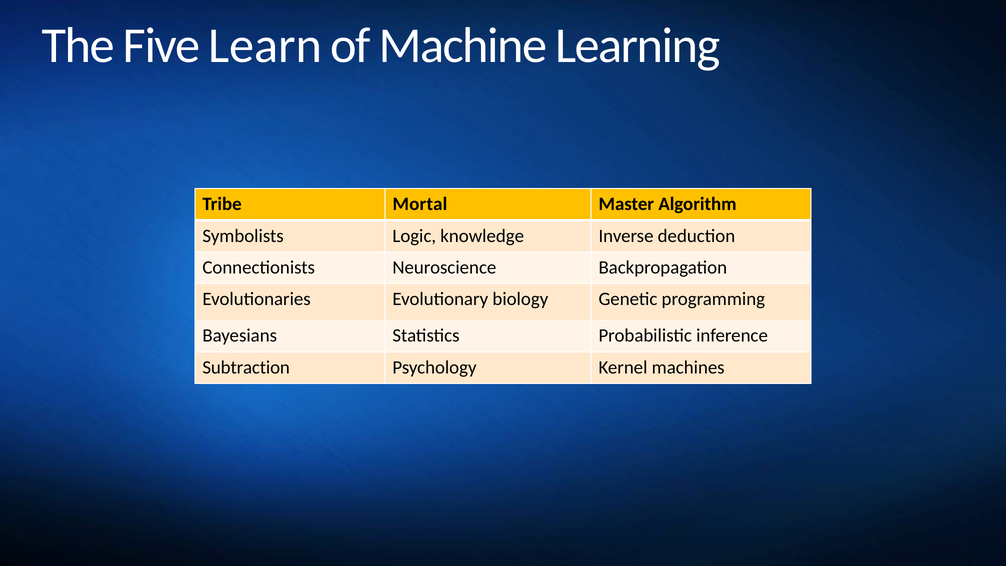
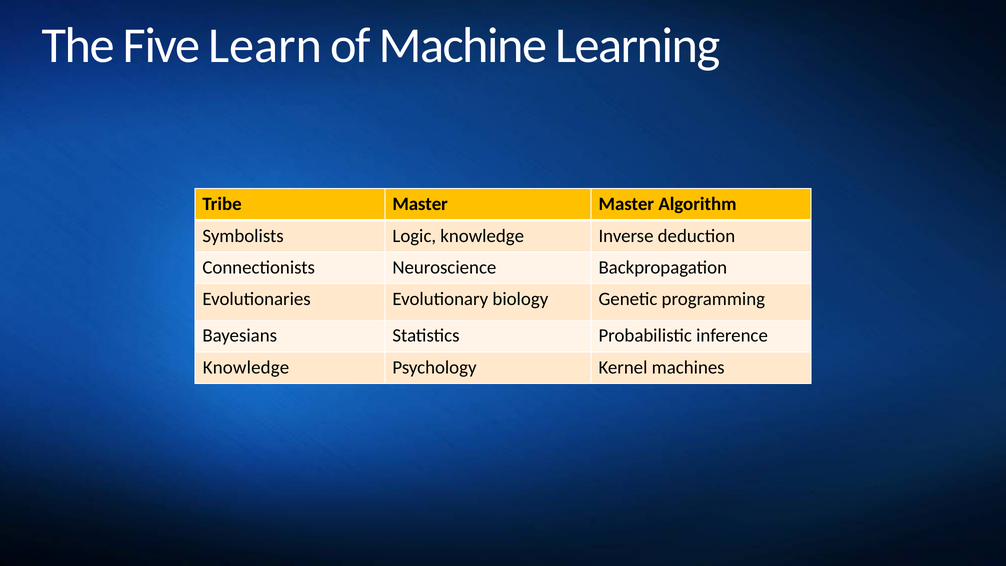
Tribe Mortal: Mortal -> Master (420, 204)
Subtraction: Subtraction -> Knowledge (246, 367)
